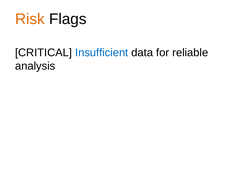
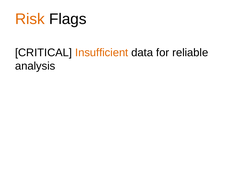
Insufficient colour: blue -> orange (102, 53)
